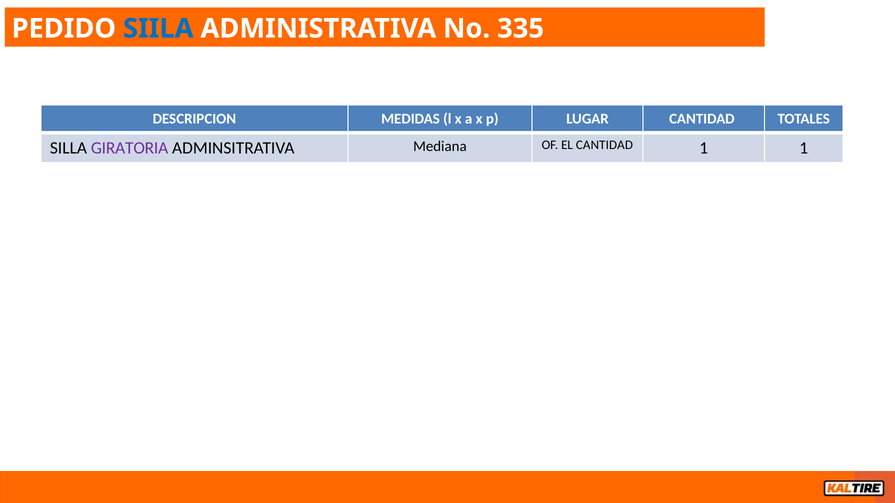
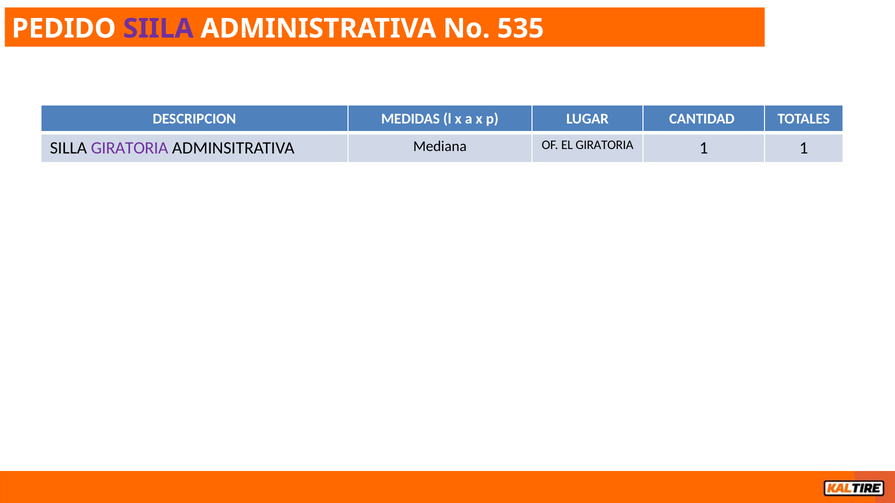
SIILA colour: blue -> purple (158, 29)
335: 335 -> 535 (521, 29)
EL CANTIDAD: CANTIDAD -> GIRATORIA (605, 145)
